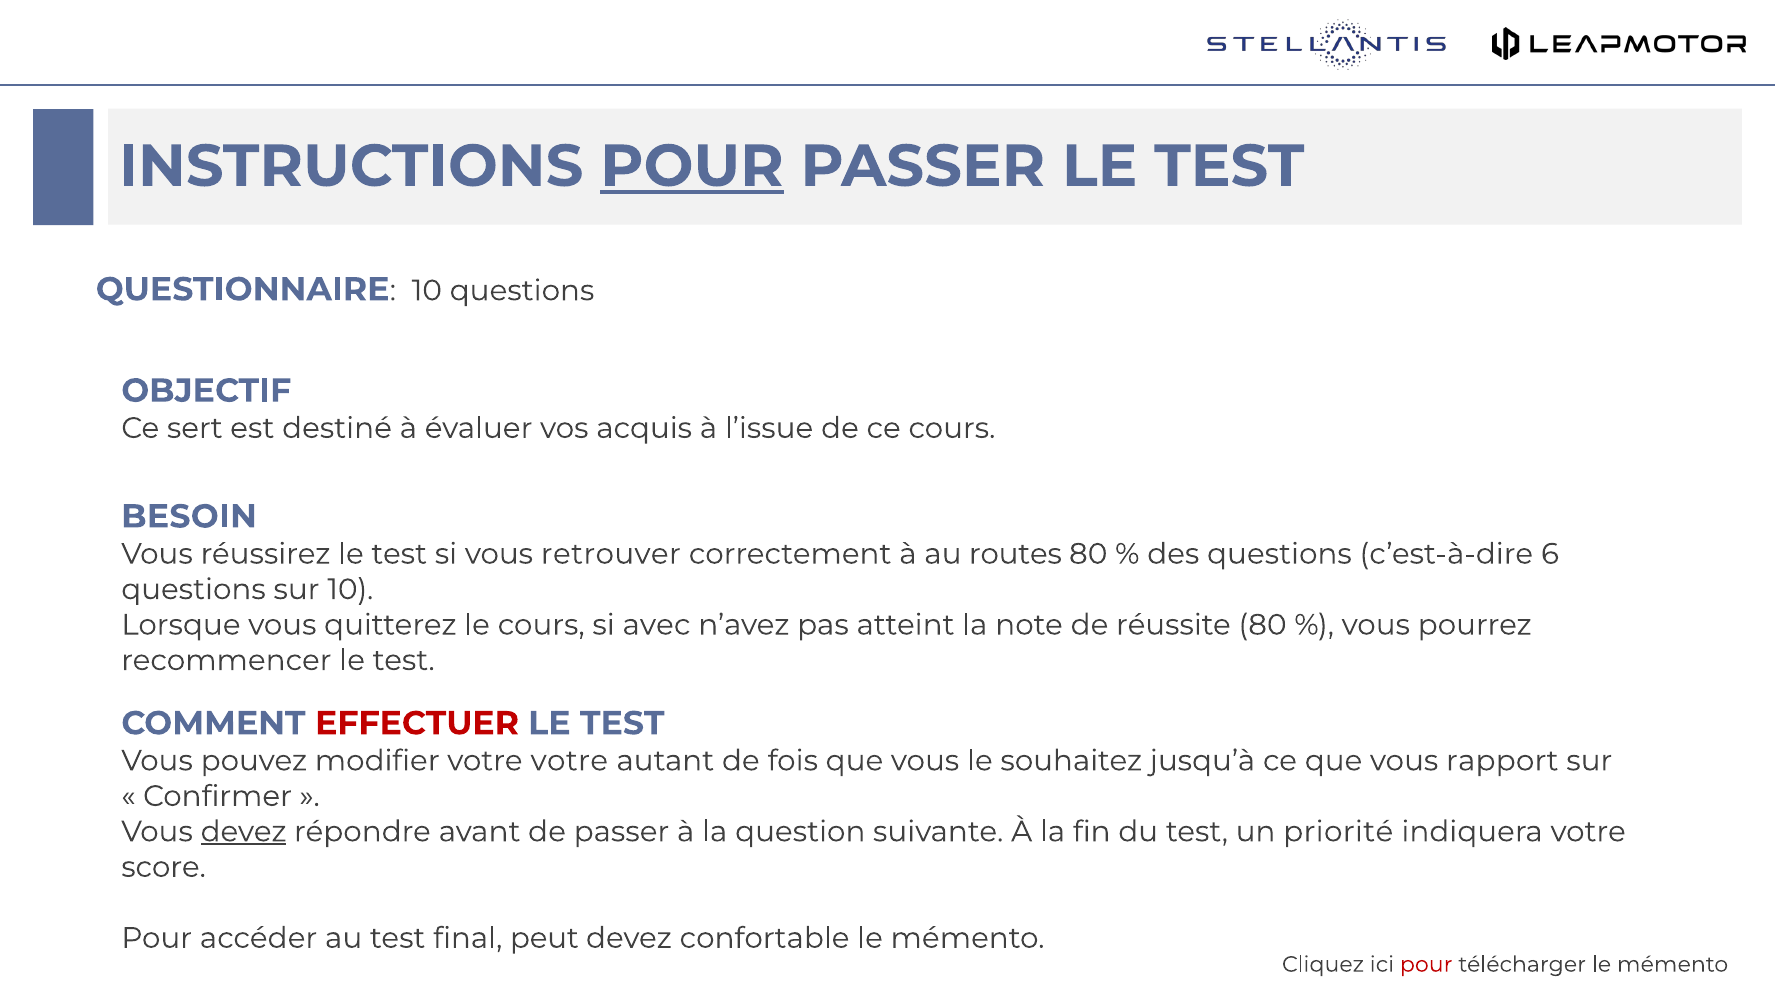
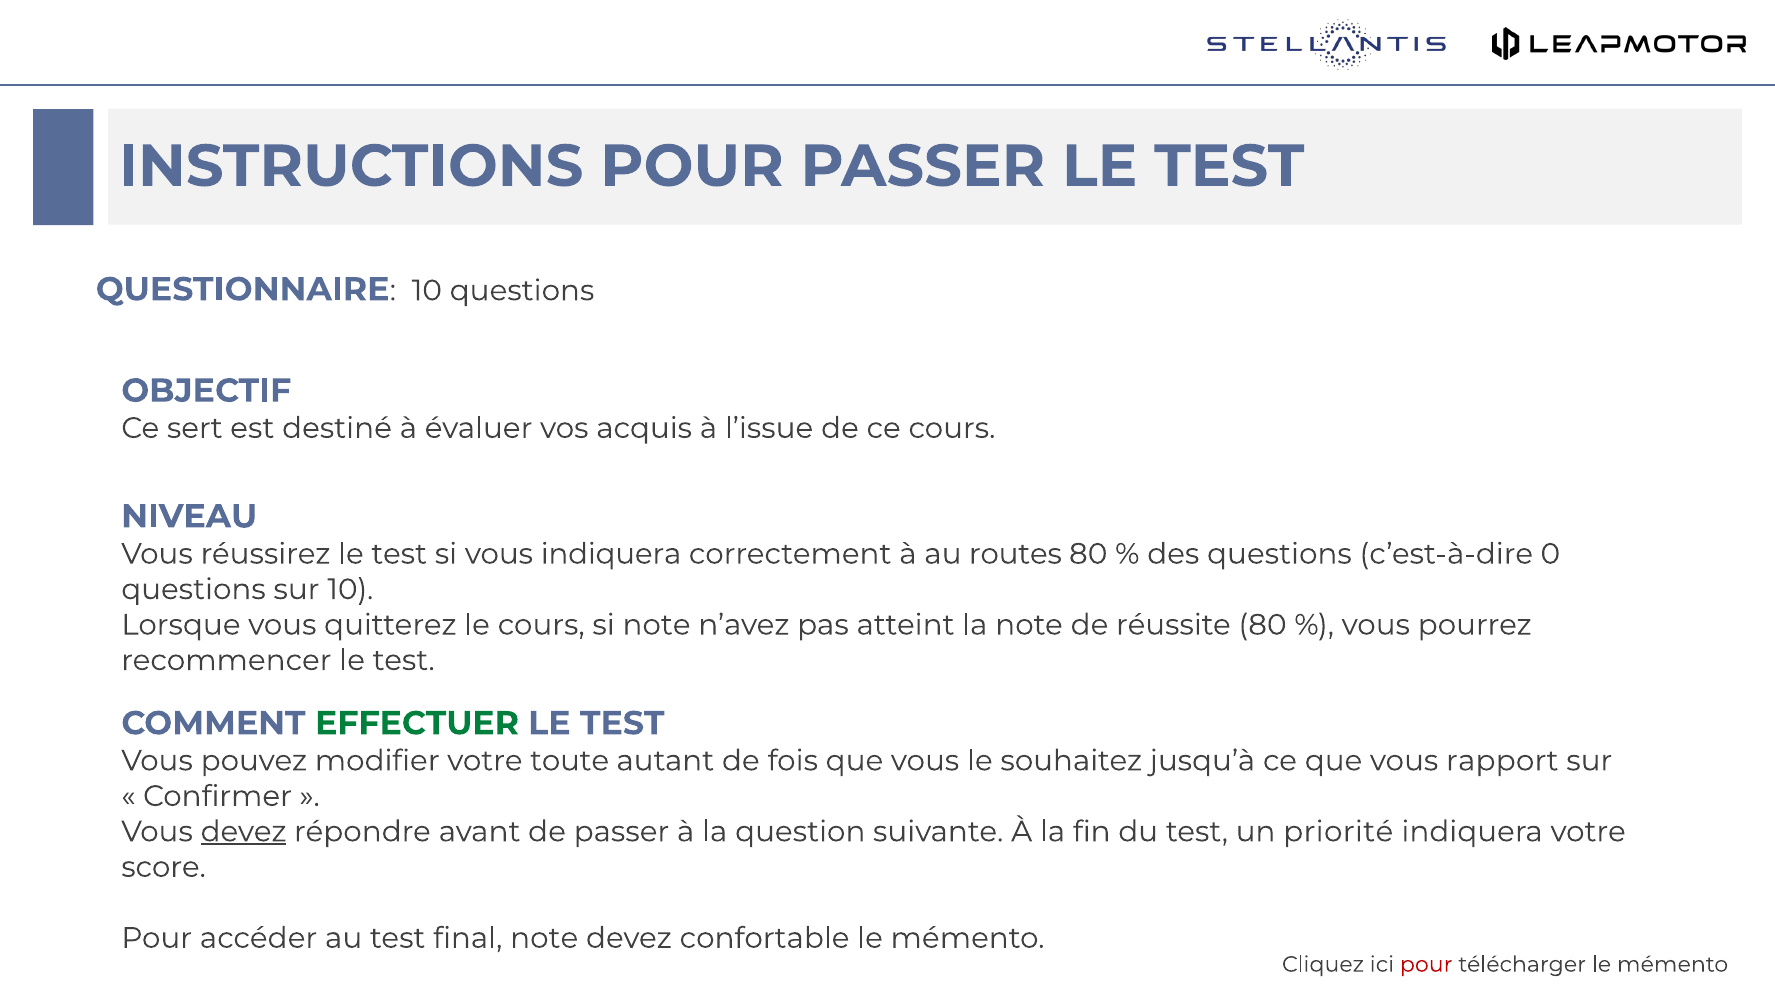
POUR underline: present -> none (692, 166)
BESOIN: BESOIN -> NIVEAU (189, 517)
vous retrouver: retrouver -> indiquera (611, 554)
6: 6 -> 0 (1550, 554)
si avec: avec -> note (657, 625)
EFFECTUER colour: red -> green (417, 724)
votre votre: votre -> toute (570, 761)
final peut: peut -> note (544, 938)
